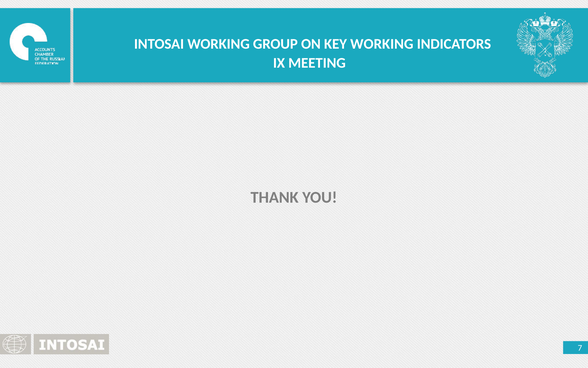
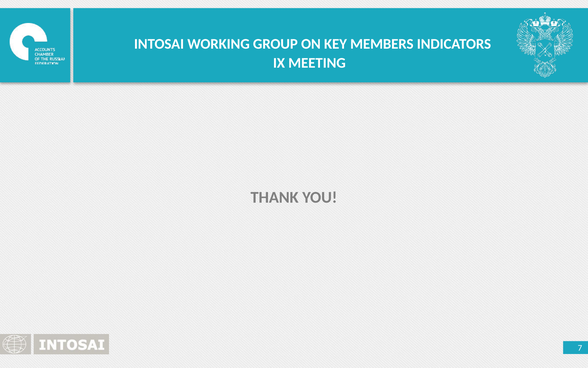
KEY WORKING: WORKING -> MEMBERS (382, 44)
